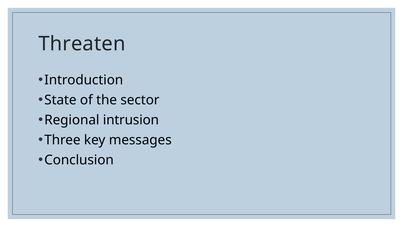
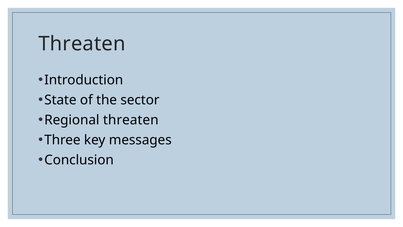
Regional intrusion: intrusion -> threaten (131, 120)
